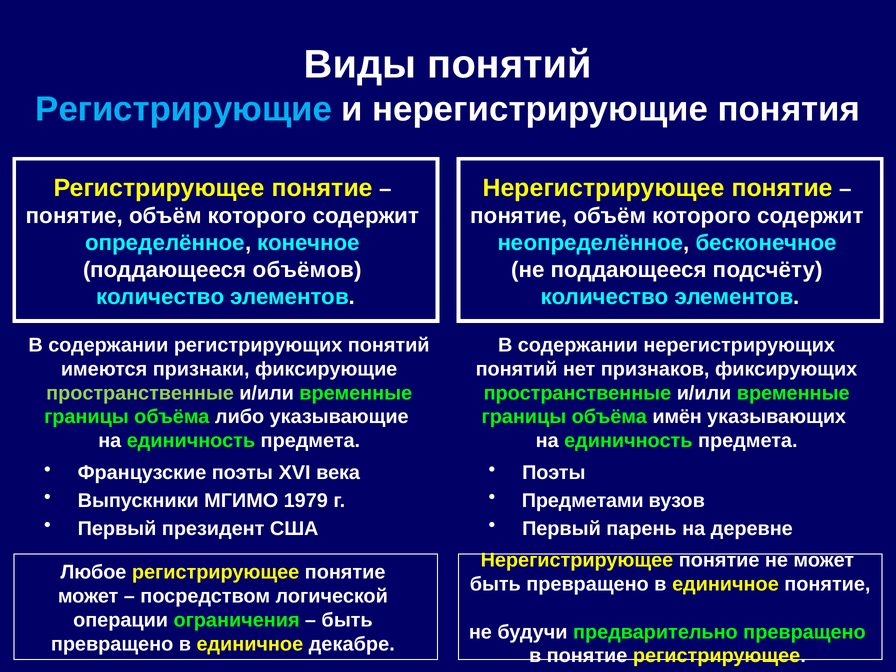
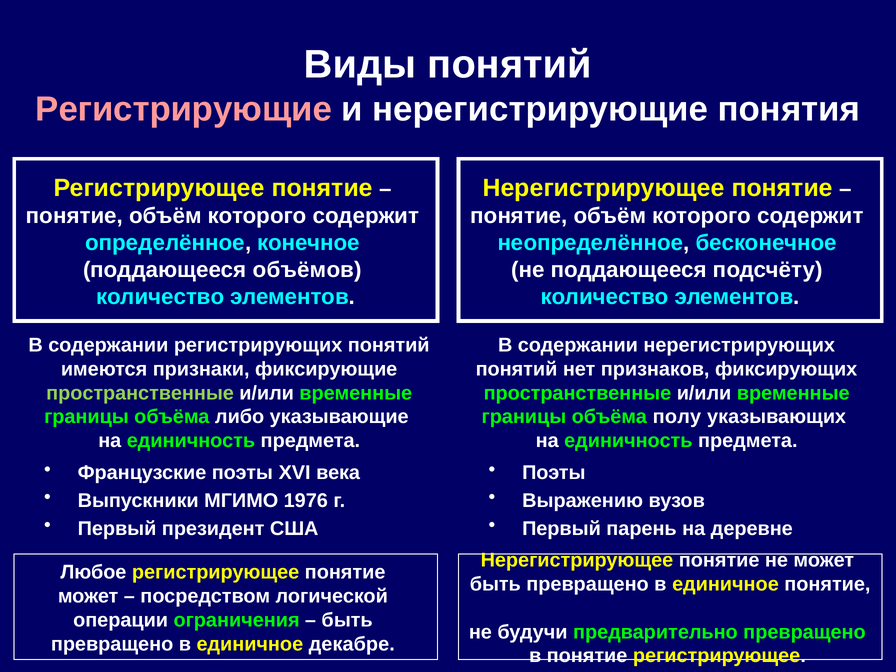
Регистрирующие colour: light blue -> pink (184, 109)
имён: имён -> полу (677, 417)
1979: 1979 -> 1976 (306, 501)
Предметами: Предметами -> Выражению (583, 501)
